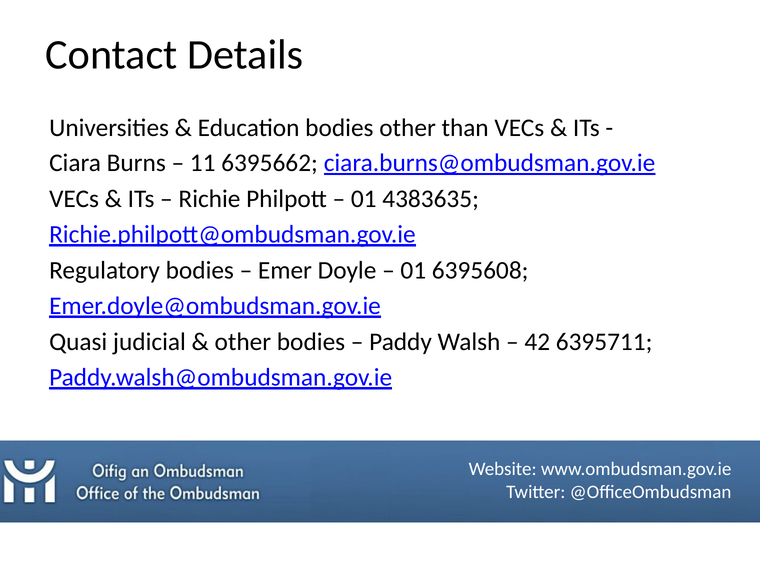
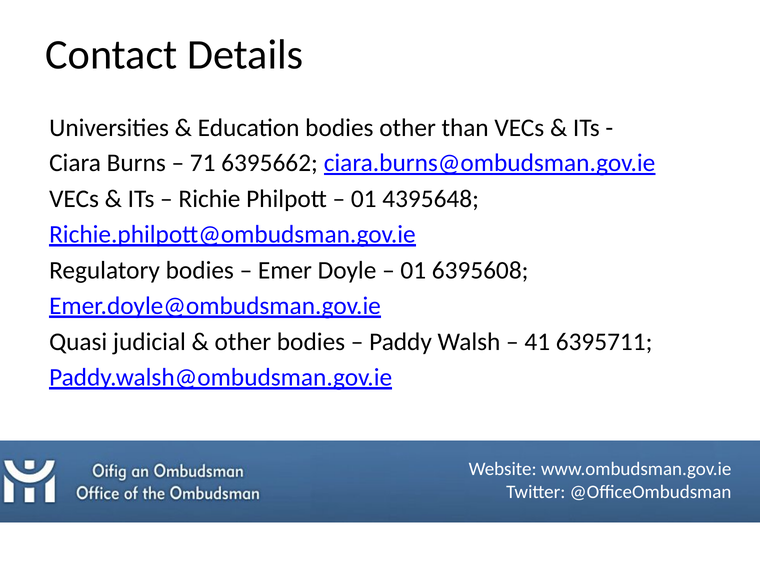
11: 11 -> 71 (203, 163)
4383635: 4383635 -> 4395648 (431, 199)
42: 42 -> 41 (537, 342)
